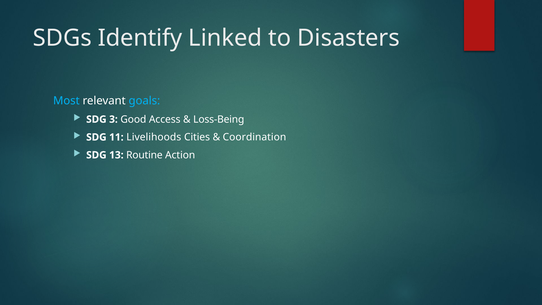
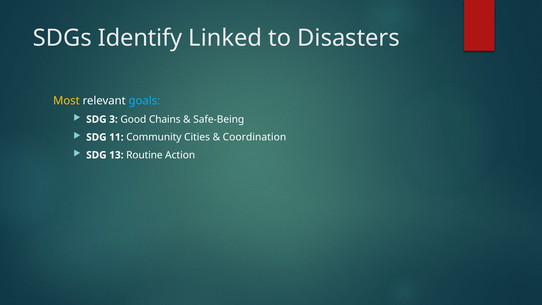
Most colour: light blue -> yellow (66, 101)
Access: Access -> Chains (165, 119)
Loss-Being: Loss-Being -> Safe-Being (219, 119)
Livelihoods: Livelihoods -> Community (154, 137)
